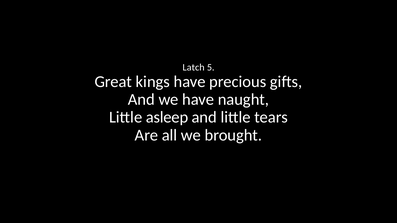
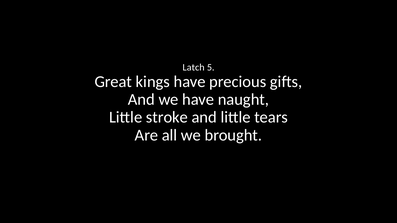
asleep: asleep -> stroke (167, 117)
